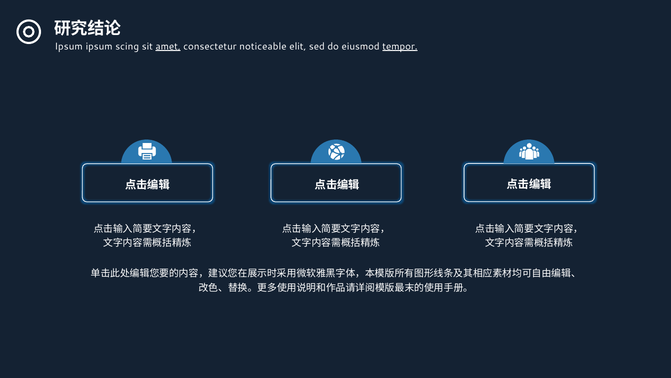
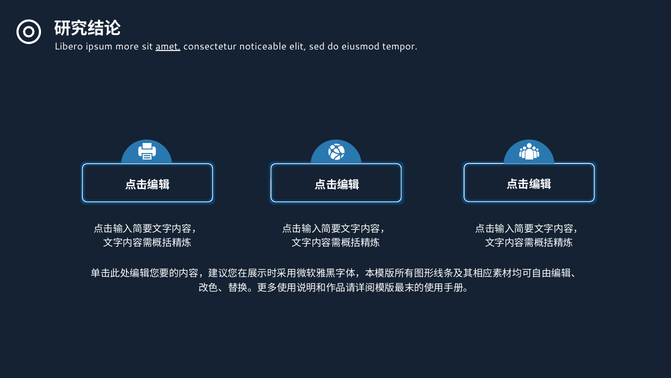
Ipsum: Ipsum -> Libero (69, 46)
scing: scing -> more (127, 46)
tempor underline: present -> none (400, 46)
